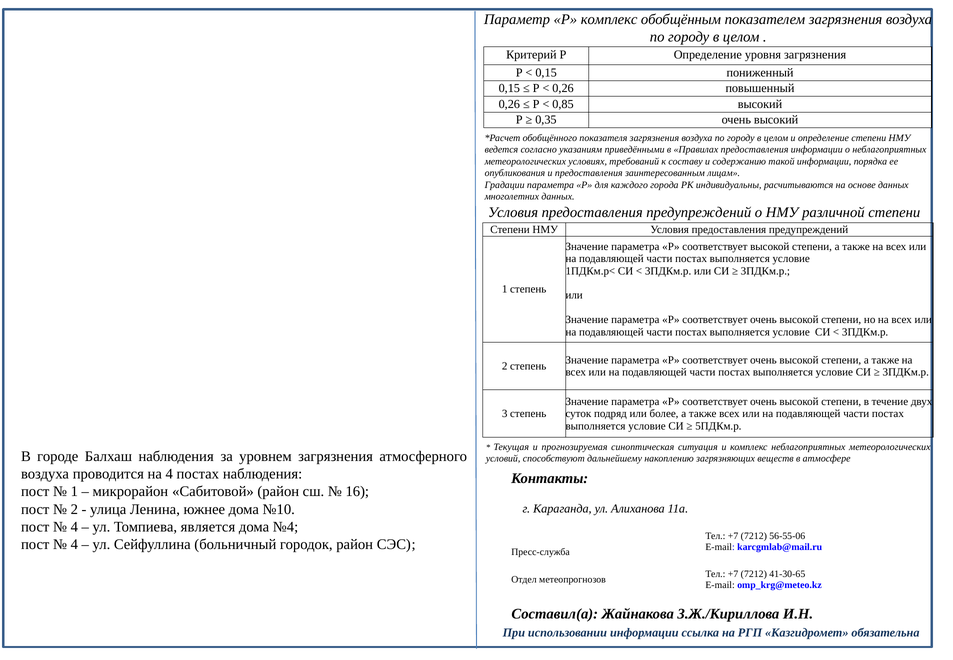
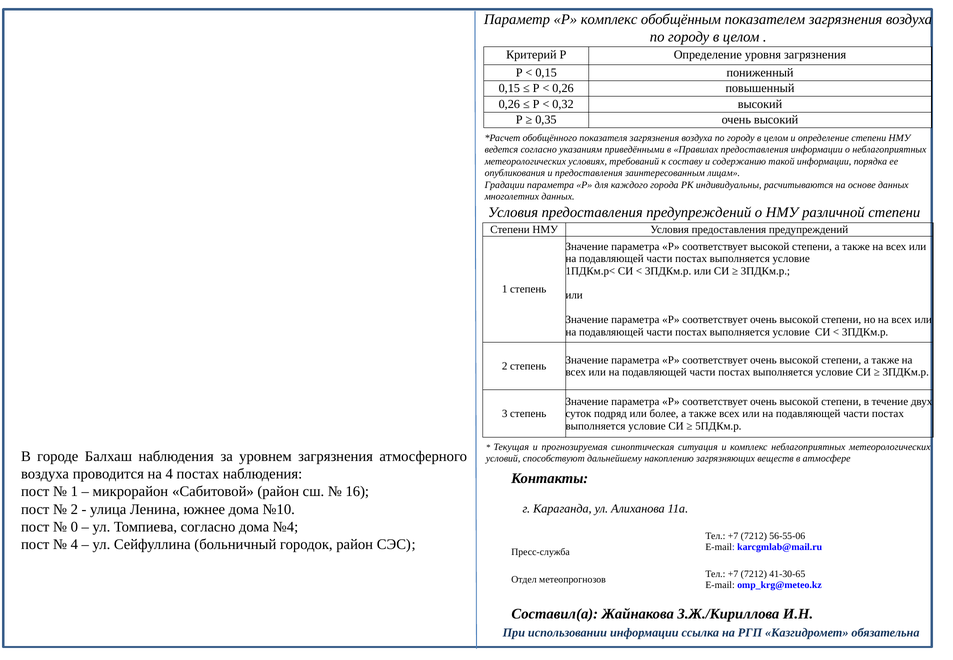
0,85: 0,85 -> 0,32 (563, 104)
4: 4 -> 0 (74, 527)
Томпиева является: является -> согласно (208, 527)
